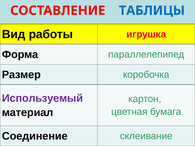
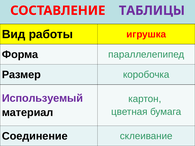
ТАБЛИЦЫ colour: blue -> purple (152, 11)
